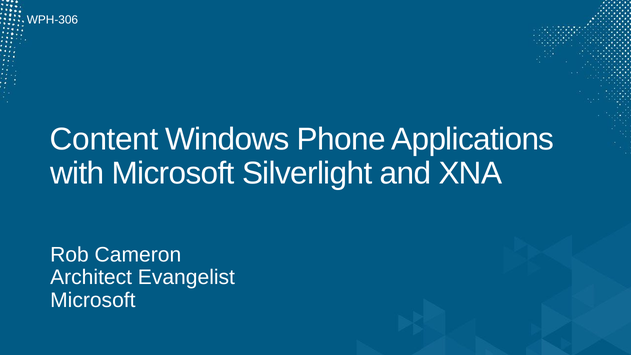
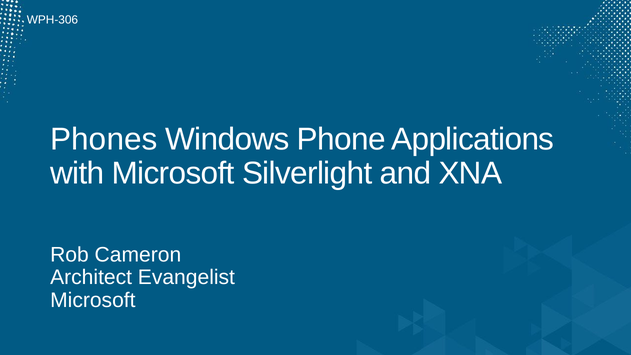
Content: Content -> Phones (104, 139)
